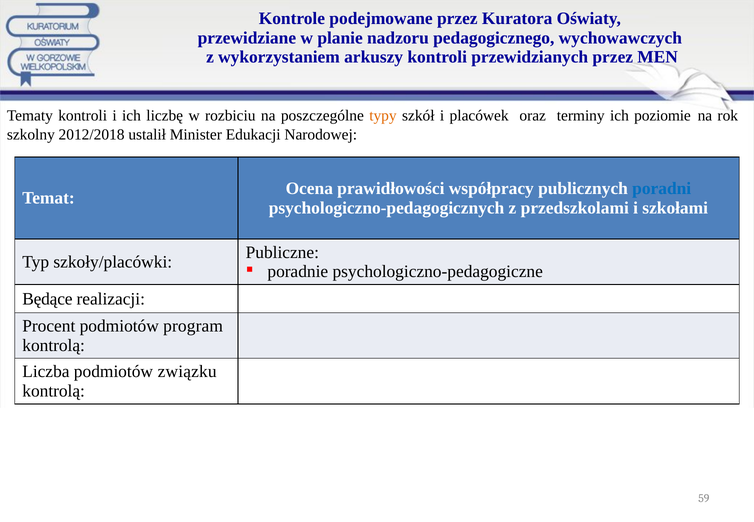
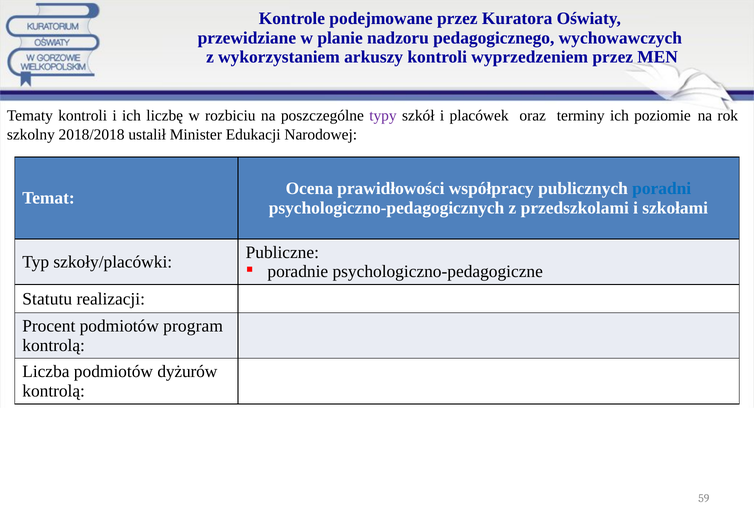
przewidzianych: przewidzianych -> wyprzedzeniem (530, 57)
typy colour: orange -> purple (383, 116)
2012/2018: 2012/2018 -> 2018/2018 (92, 134)
Będące: Będące -> Statutu (47, 299)
związku: związku -> dyżurów (187, 372)
